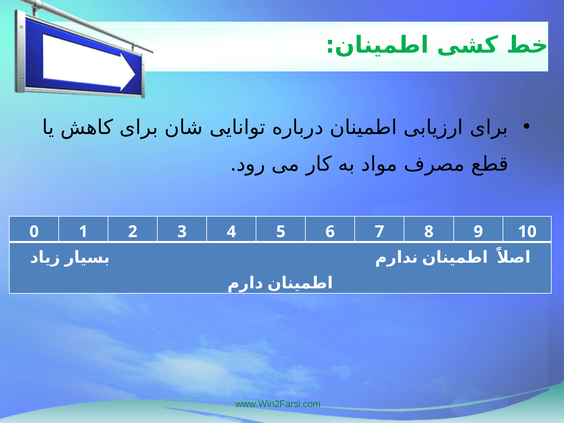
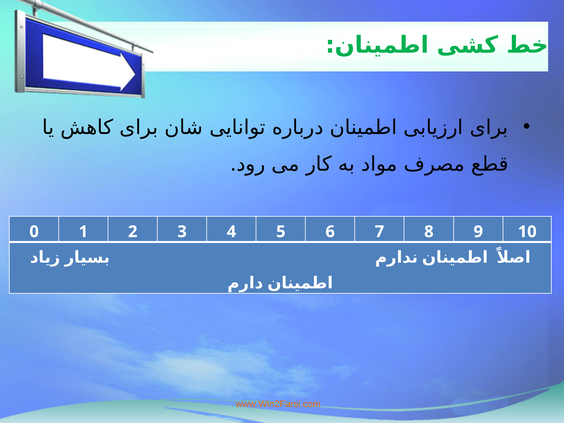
www.Win2Farsi.com colour: green -> orange (278, 404)
